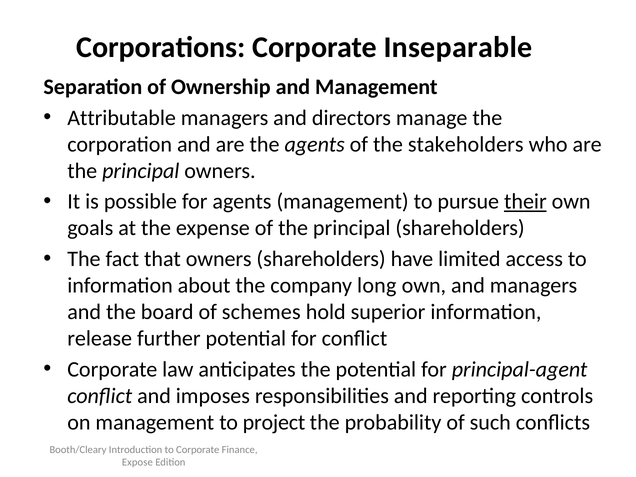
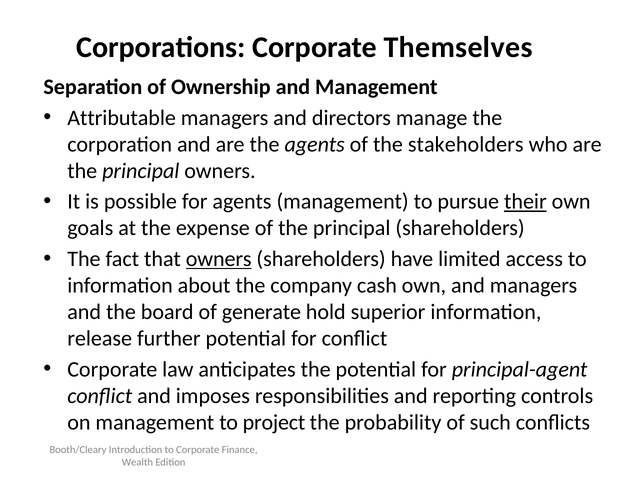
Inseparable: Inseparable -> Themselves (458, 47)
owners underline: none -> present (219, 259)
long: long -> cash (377, 286)
schemes: schemes -> generate (261, 312)
Expose: Expose -> Wealth (137, 462)
